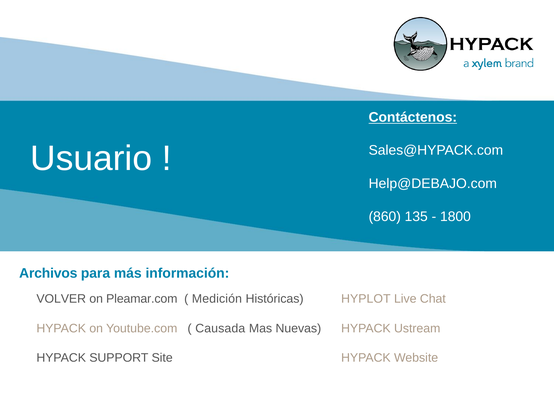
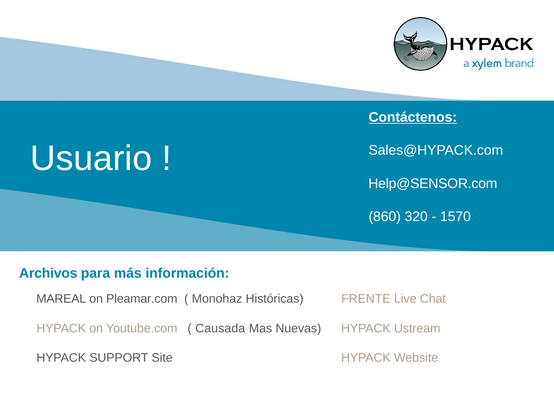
Help@DEBAJO.com: Help@DEBAJO.com -> Help@SENSOR.com (433, 184)
135: 135 -> 320 (416, 217)
1800: 1800 -> 1570 (455, 217)
VOLVER: VOLVER -> MAREAL (61, 299)
Medición: Medición -> Monohaz (217, 299)
HYPLOT: HYPLOT -> FRENTE (366, 299)
